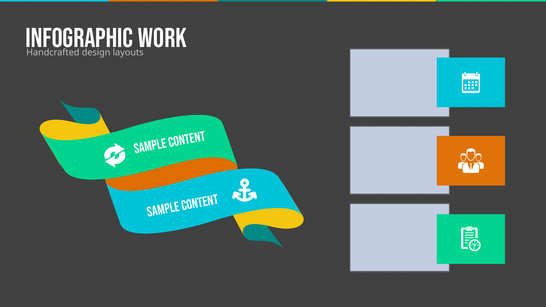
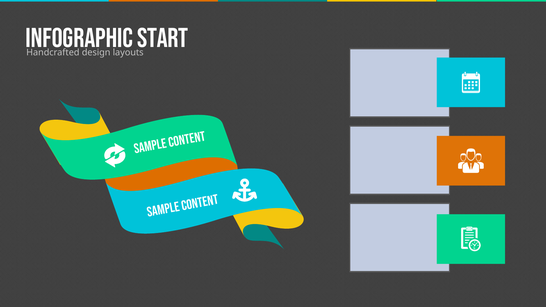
WORK: WORK -> START (163, 38)
